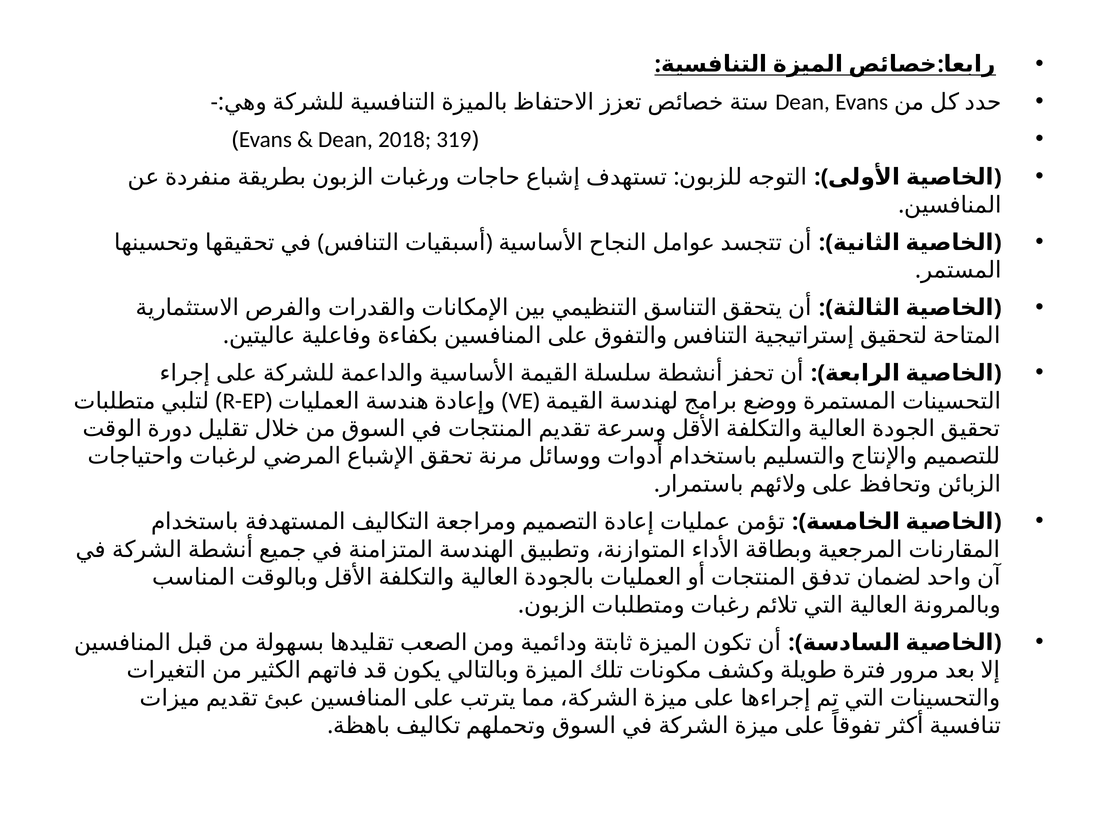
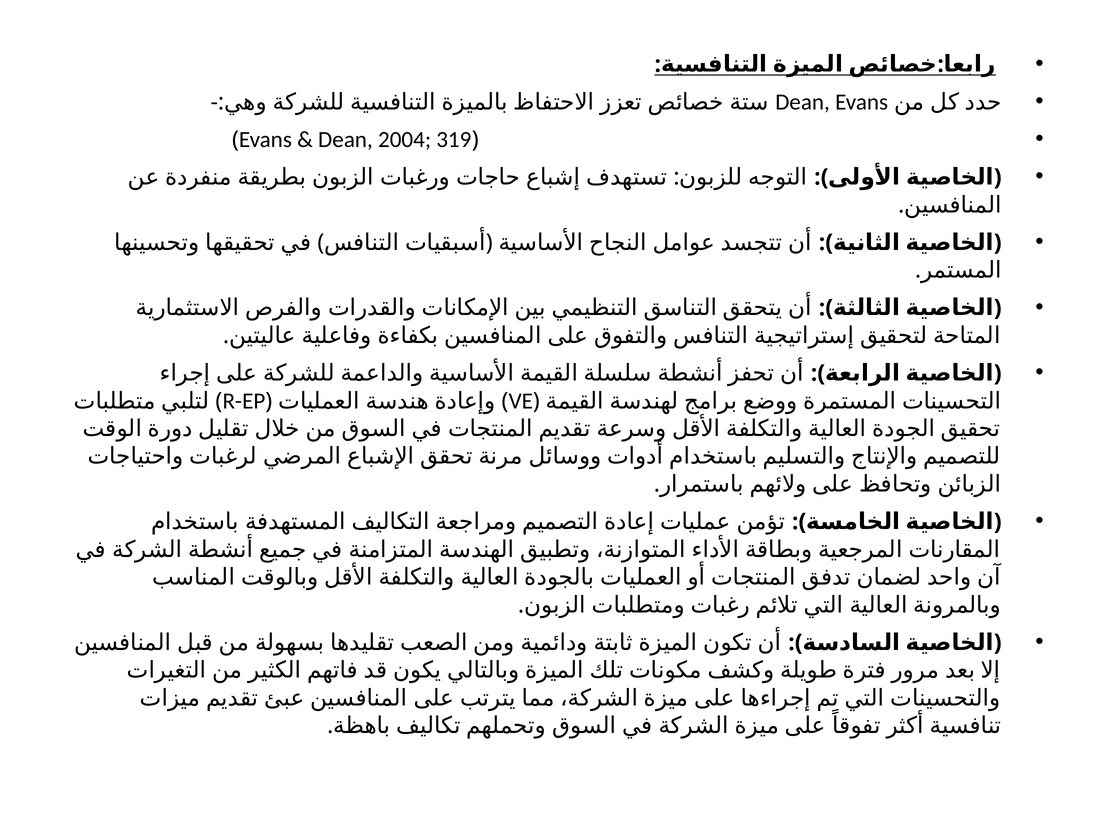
2018: 2018 -> 2004 (405, 140)
